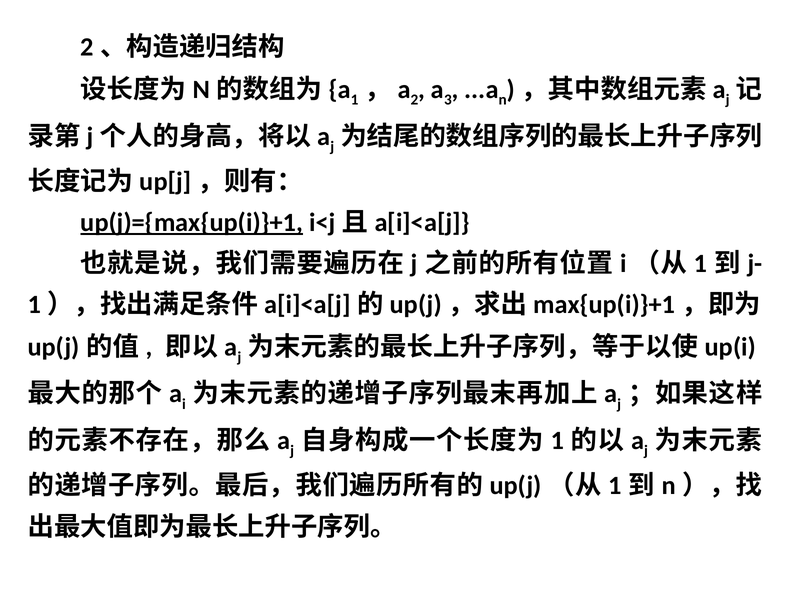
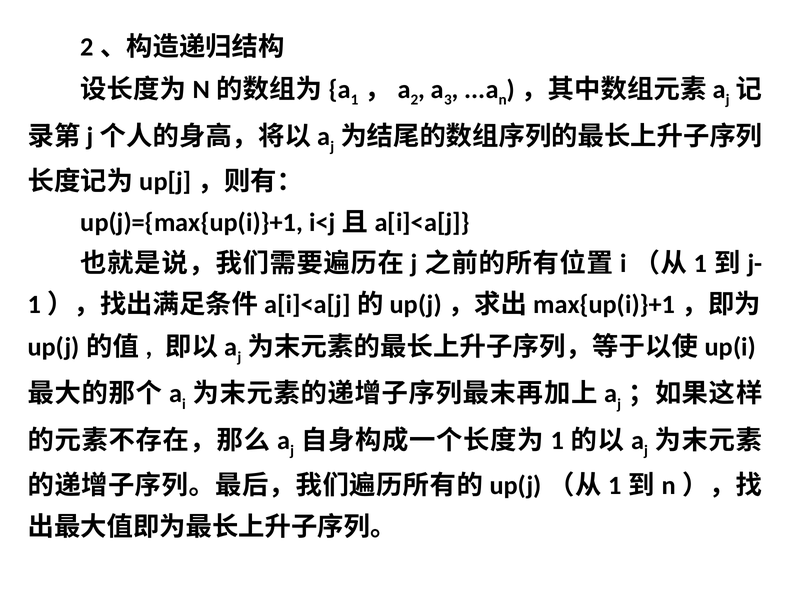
up(j)={max{up(i)}+1 underline: present -> none (192, 223)
